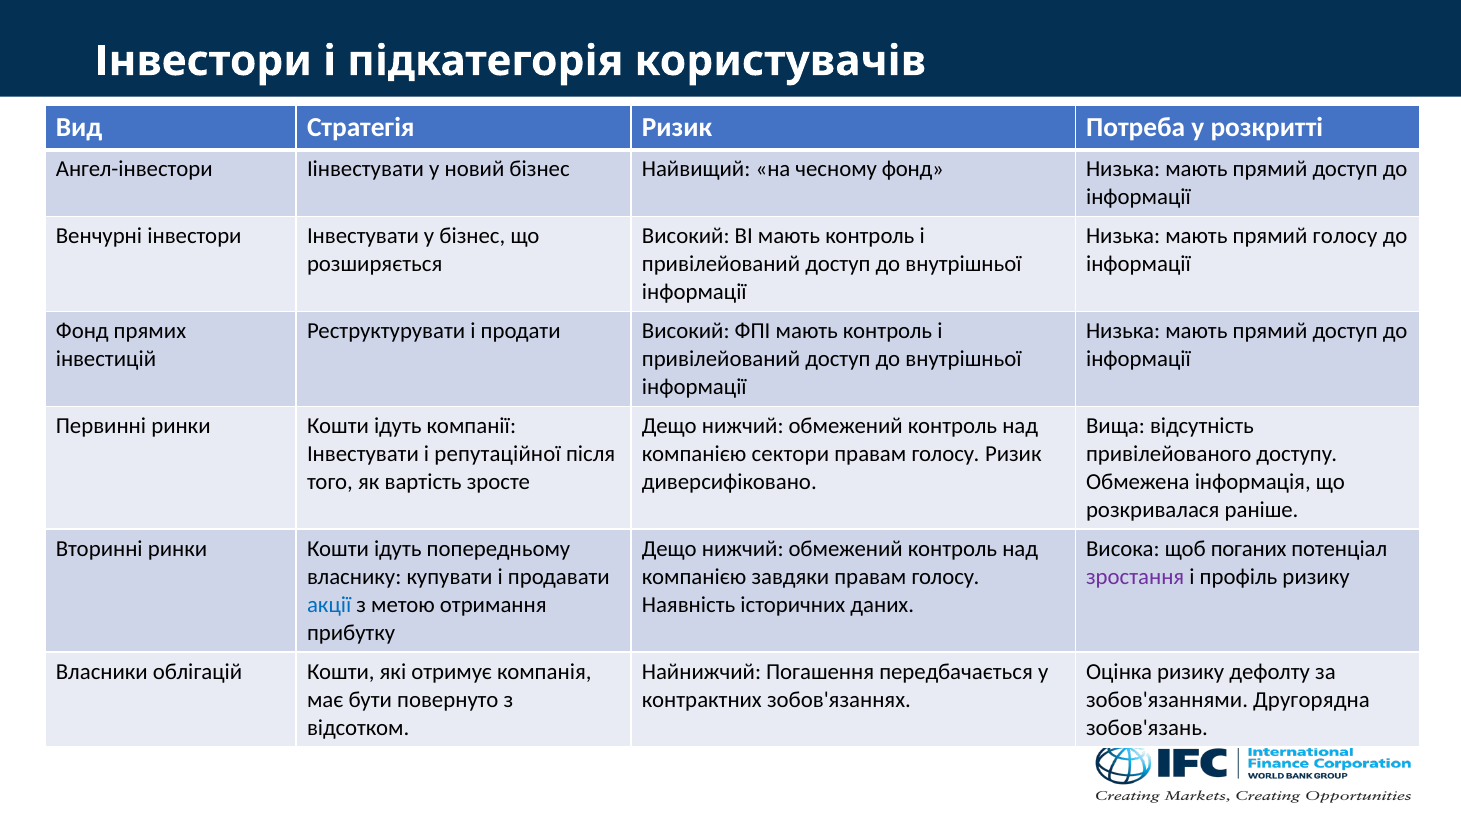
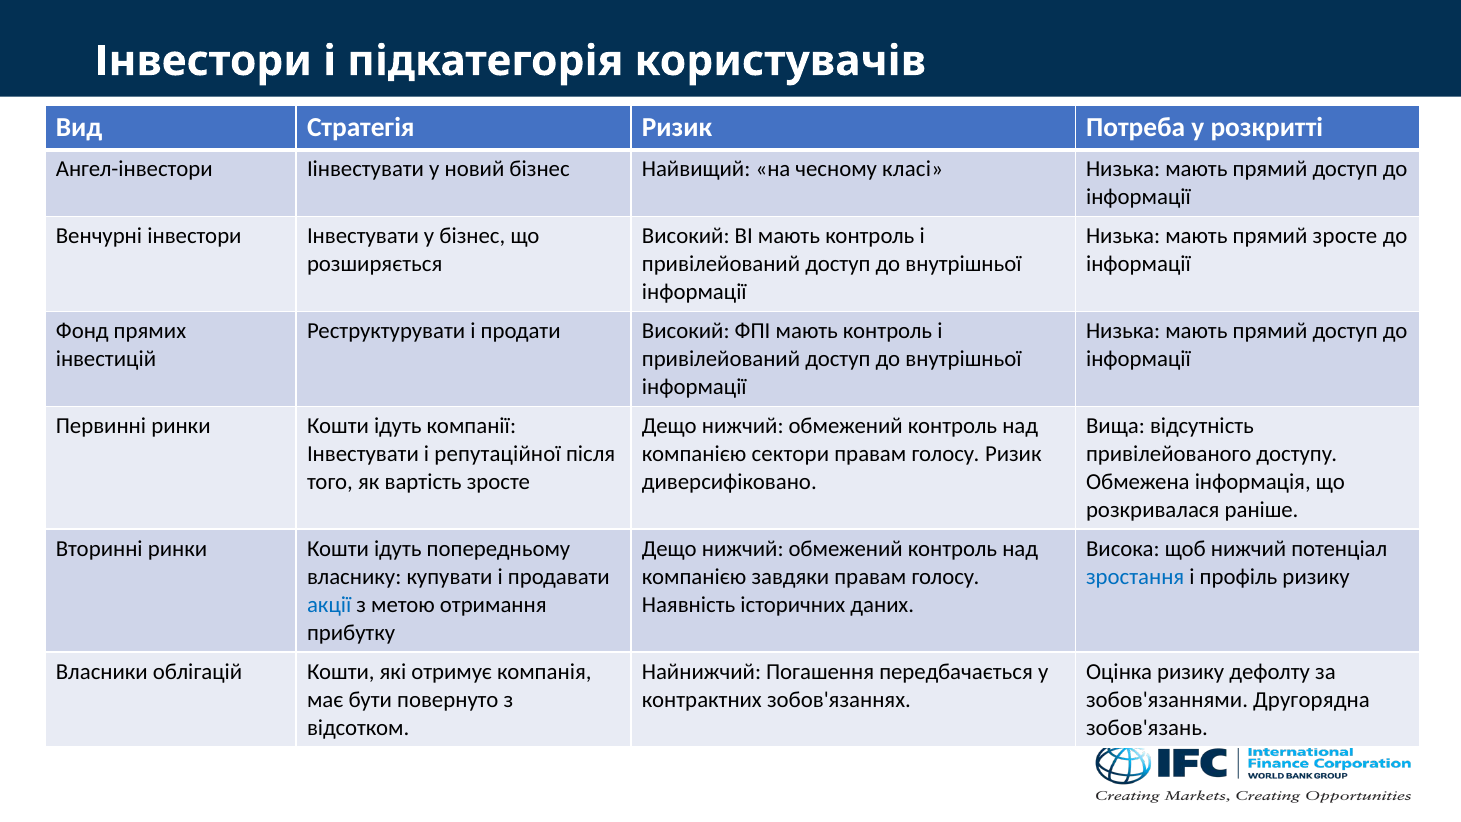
чесному фонд: фонд -> класі (913, 169)
прямий голосу: голосу -> зросте (1345, 236)
щоб поганих: поганих -> нижчий (1249, 549)
зростання colour: purple -> blue (1135, 577)
